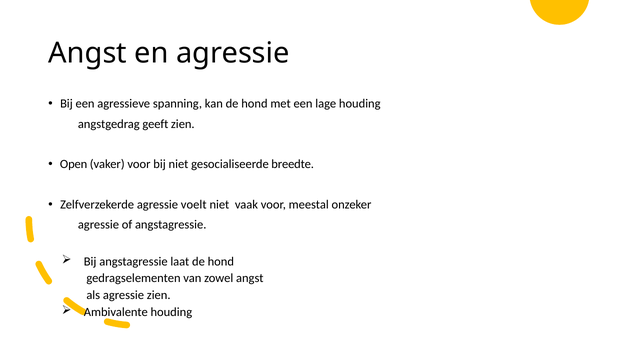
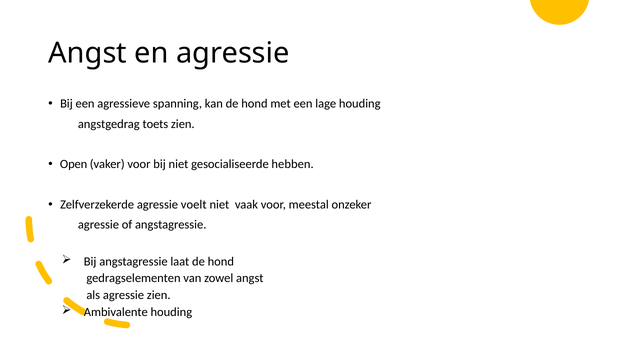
geeft: geeft -> toets (155, 124)
breedte: breedte -> hebben (293, 164)
